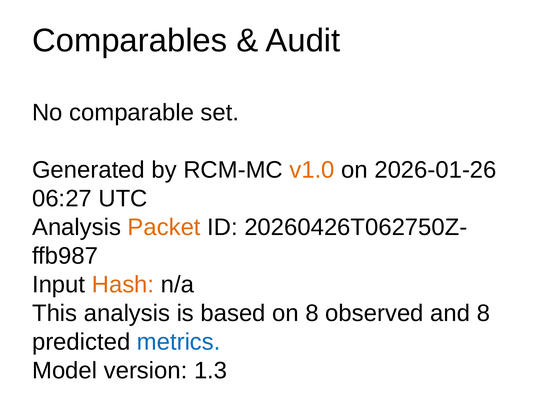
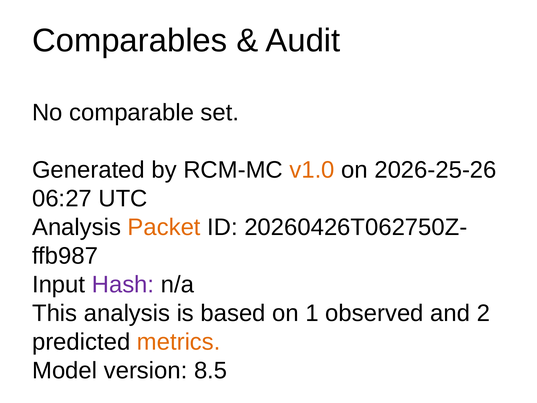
2026-01-26: 2026-01-26 -> 2026-25-26 (435, 170)
Hash colour: orange -> purple (123, 284)
on 8: 8 -> 1 (312, 313)
and 8: 8 -> 2 (483, 313)
metrics colour: blue -> orange (179, 342)
1.3: 1.3 -> 8.5 (211, 370)
